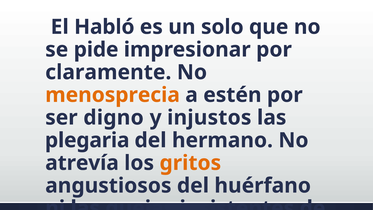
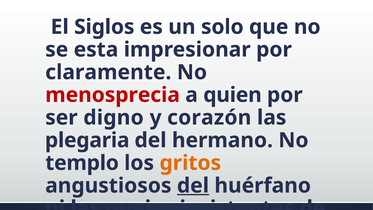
Habló: Habló -> Siglos (104, 27)
pide: pide -> esta (96, 50)
menosprecia colour: orange -> red (113, 95)
estén: estén -> quien (233, 95)
injustos: injustos -> corazón (209, 118)
atrevía: atrevía -> templo (82, 163)
del underline: none -> present (193, 185)
